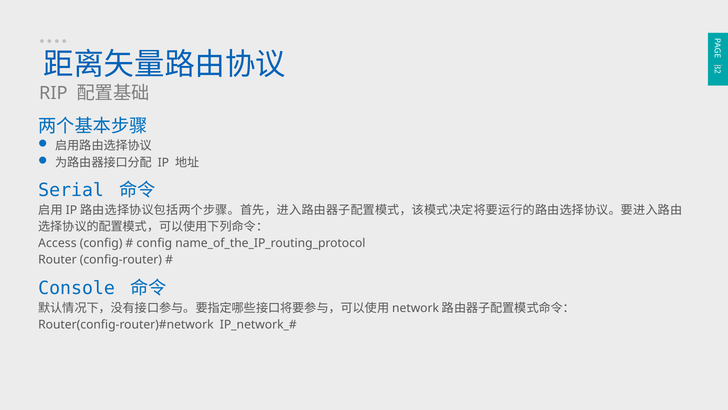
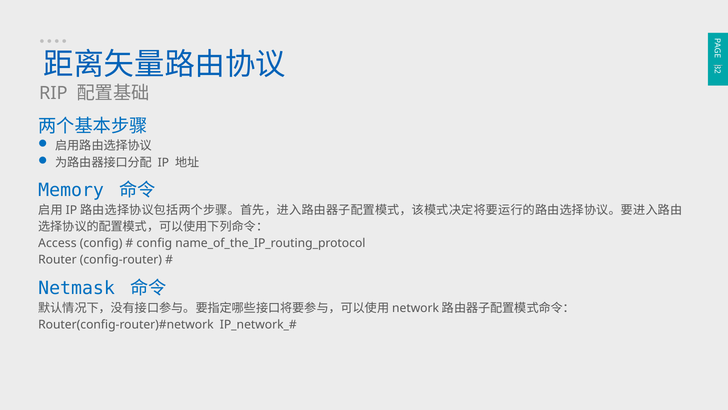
Serial: Serial -> Memory (71, 190)
Console: Console -> Netmask (77, 288)
